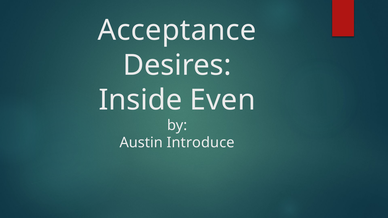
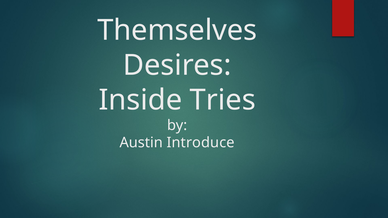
Acceptance: Acceptance -> Themselves (177, 30)
Even: Even -> Tries (223, 100)
